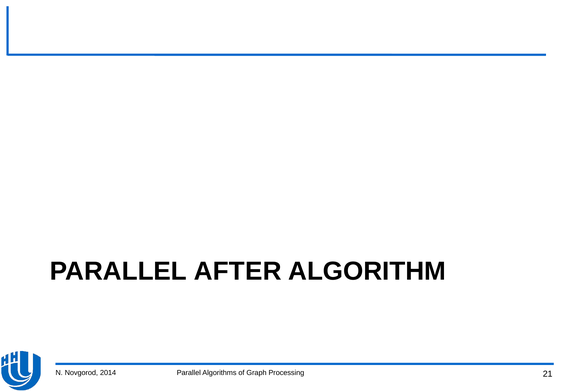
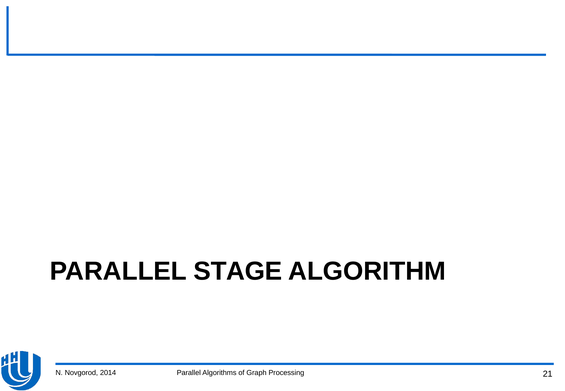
AFTER: AFTER -> STAGE (238, 271)
